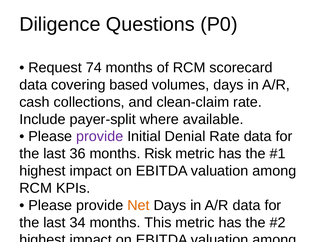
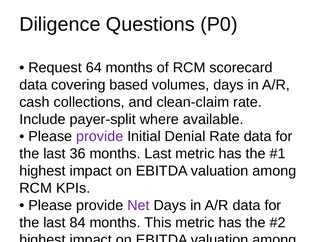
74: 74 -> 64 (94, 68)
months Risk: Risk -> Last (158, 154)
Net colour: orange -> purple (138, 206)
34: 34 -> 84 (78, 223)
